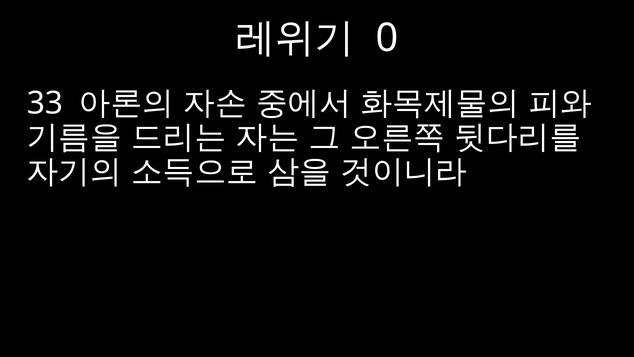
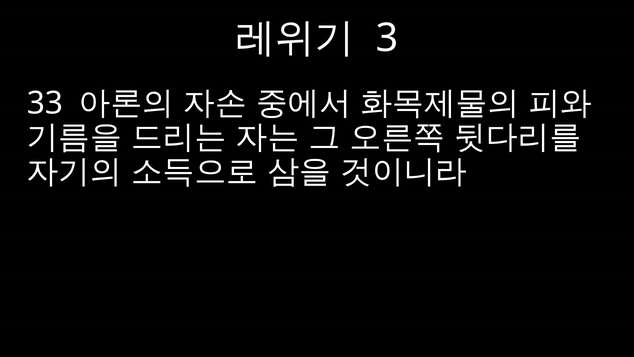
0: 0 -> 3 (387, 38)
